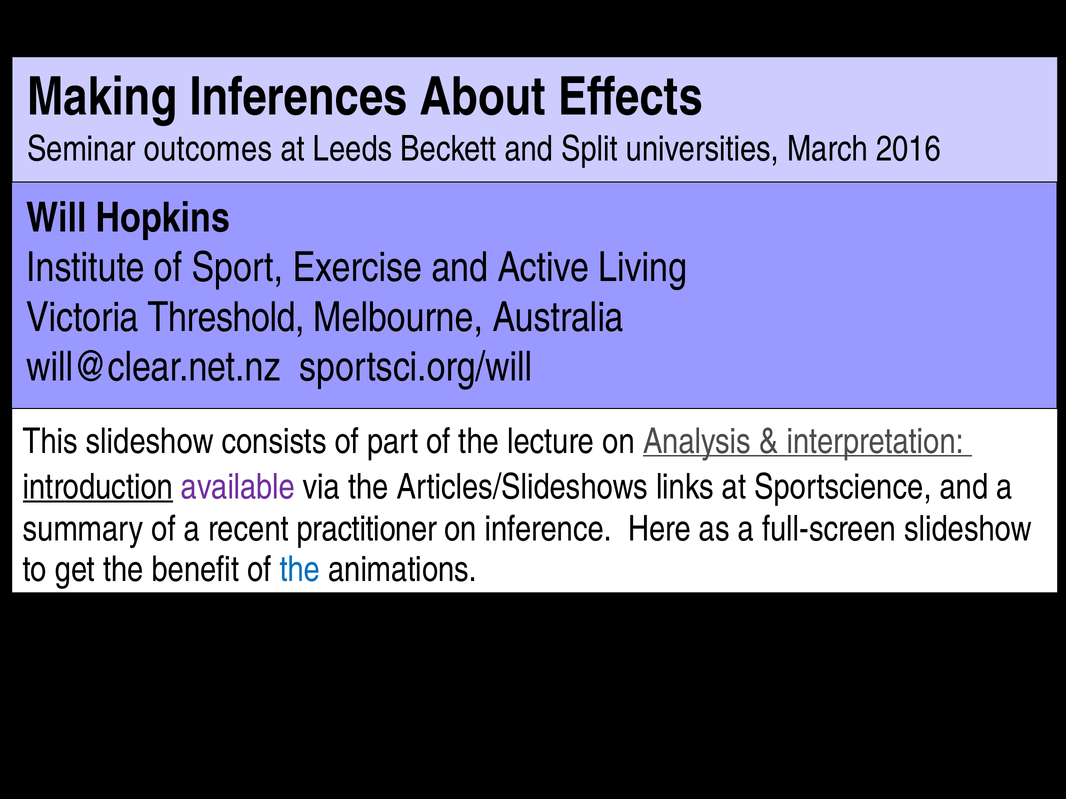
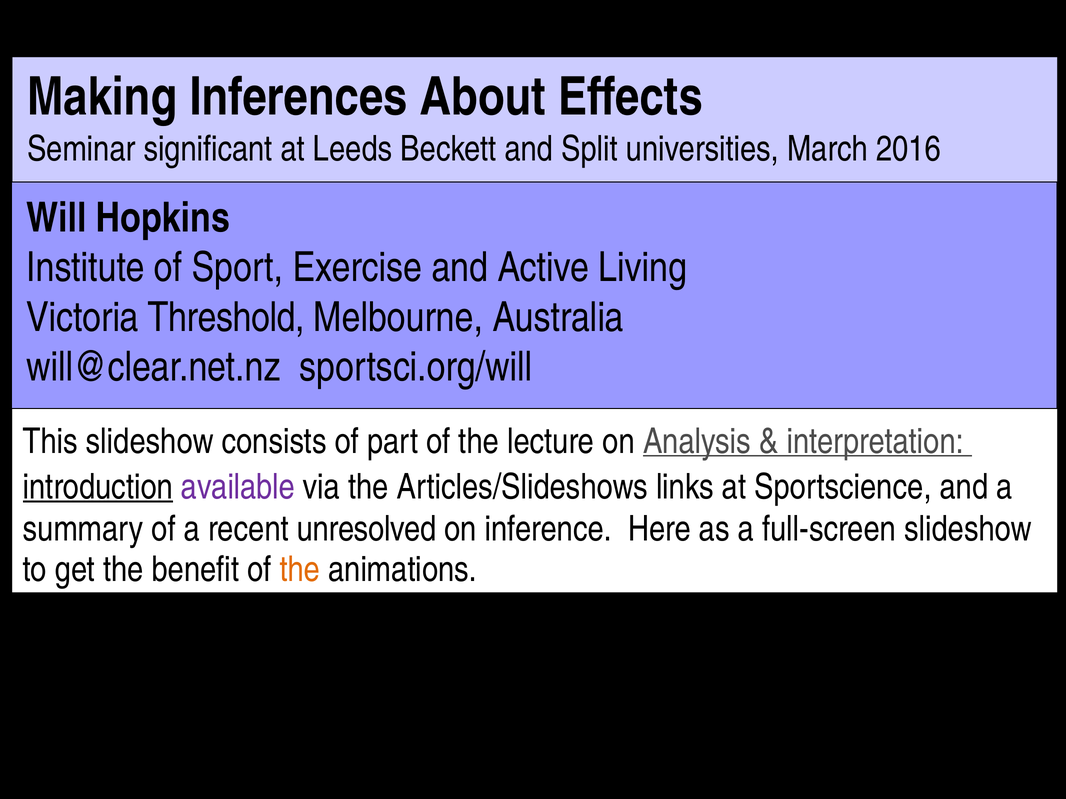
outcomes: outcomes -> significant (208, 149)
practitioner: practitioner -> unresolved (367, 530)
the colour: blue -> orange (300, 570)
